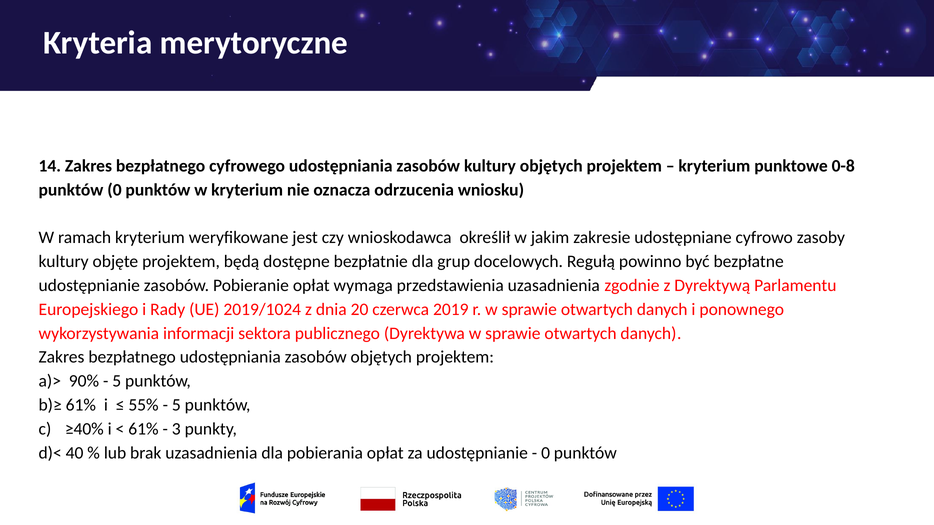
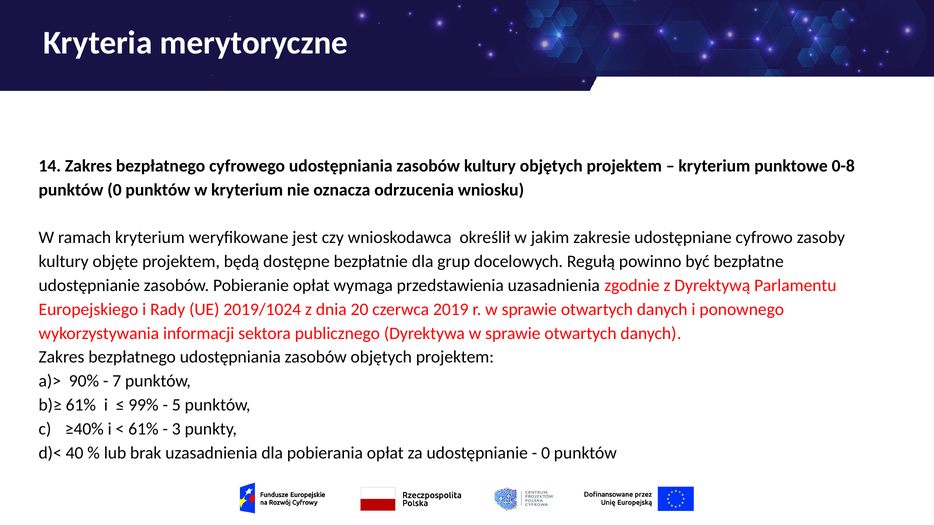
5: 5 -> 7 (117, 381)
55%: 55% -> 99% (143, 405)
